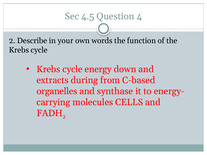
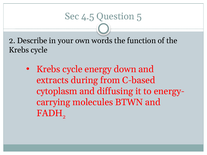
4: 4 -> 5 (139, 16)
organelles: organelles -> cytoplasm (57, 91)
synthase: synthase -> diffusing (115, 91)
CELLS: CELLS -> BTWN (129, 102)
